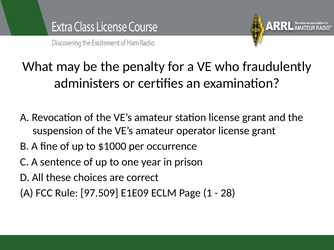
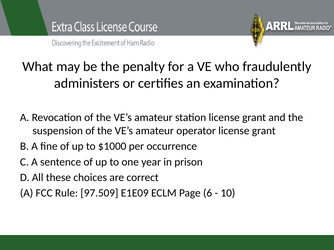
1: 1 -> 6 (208, 193)
28: 28 -> 10 (228, 193)
